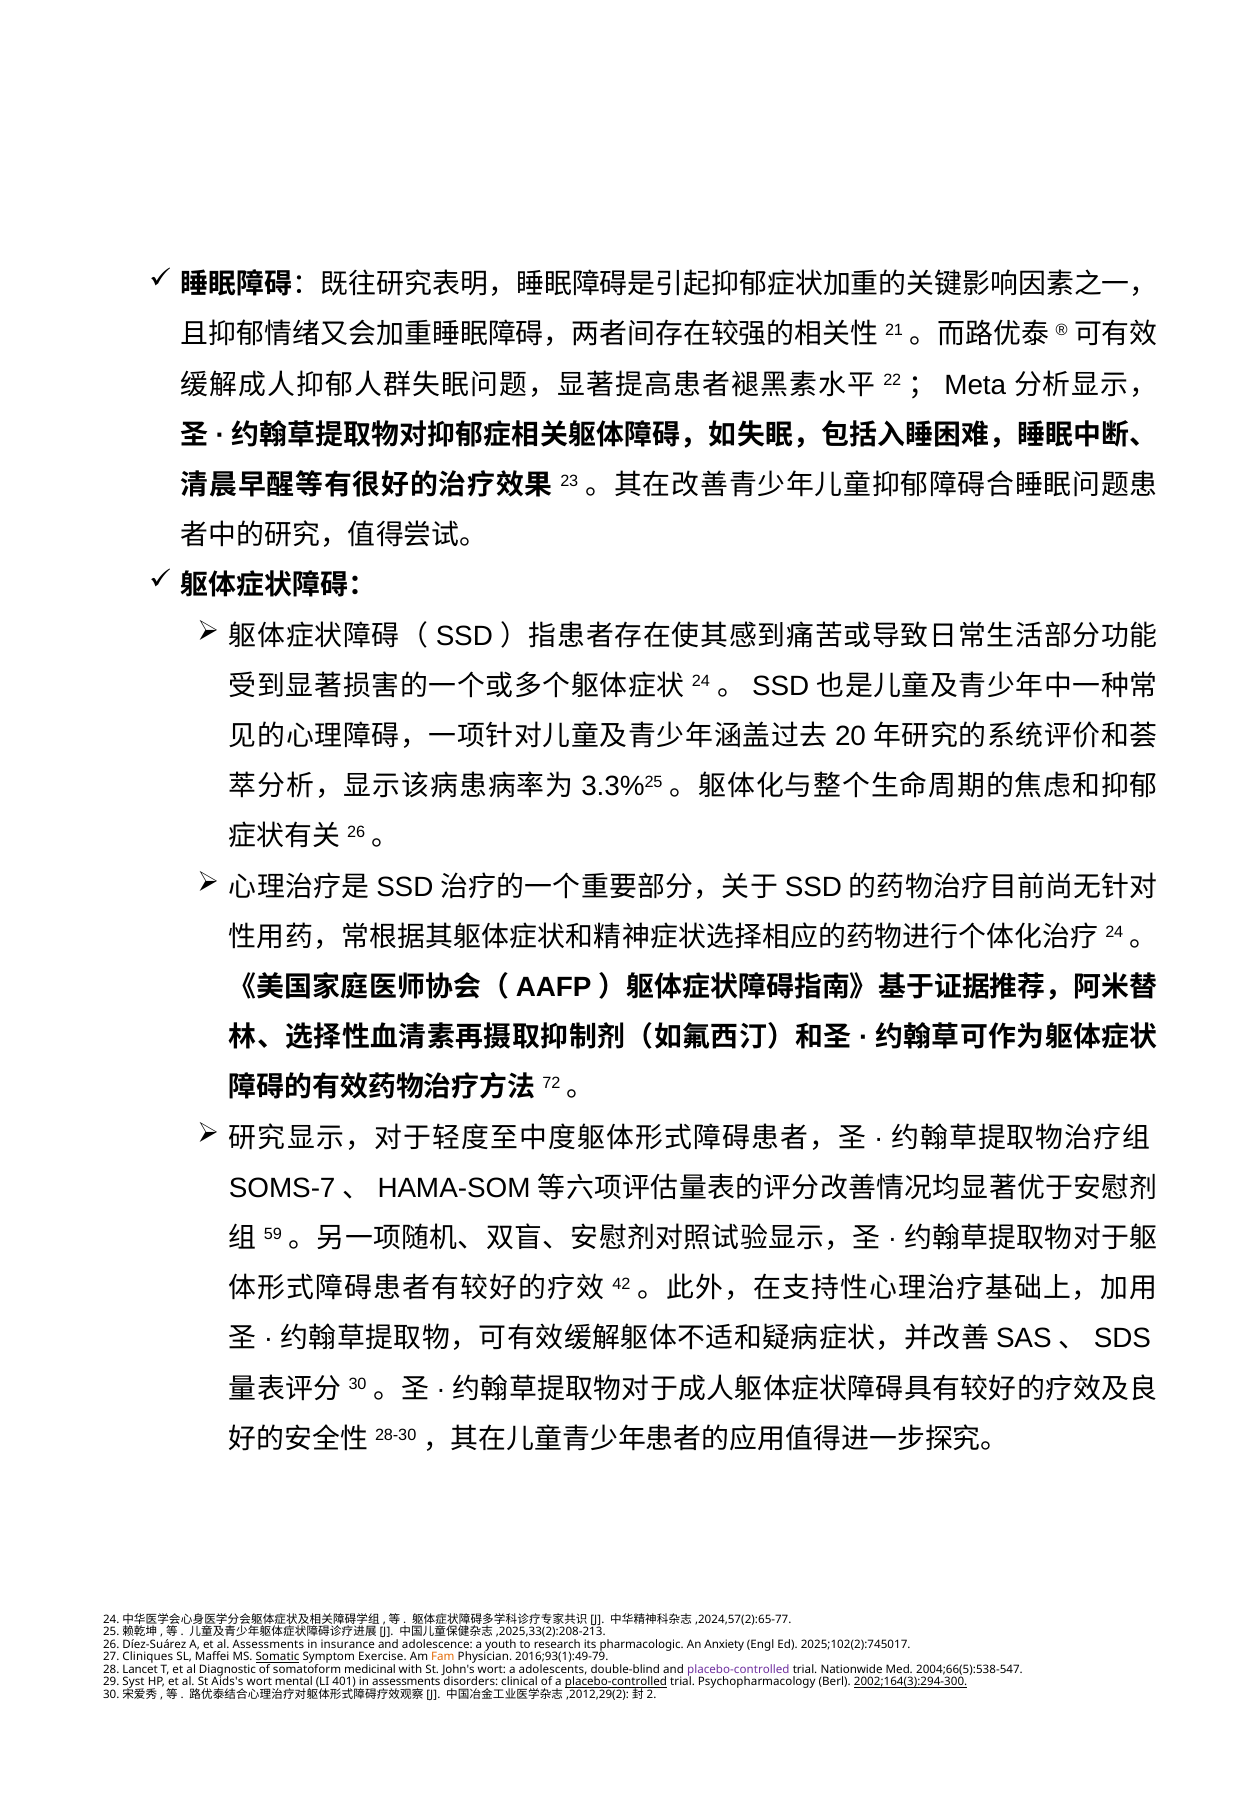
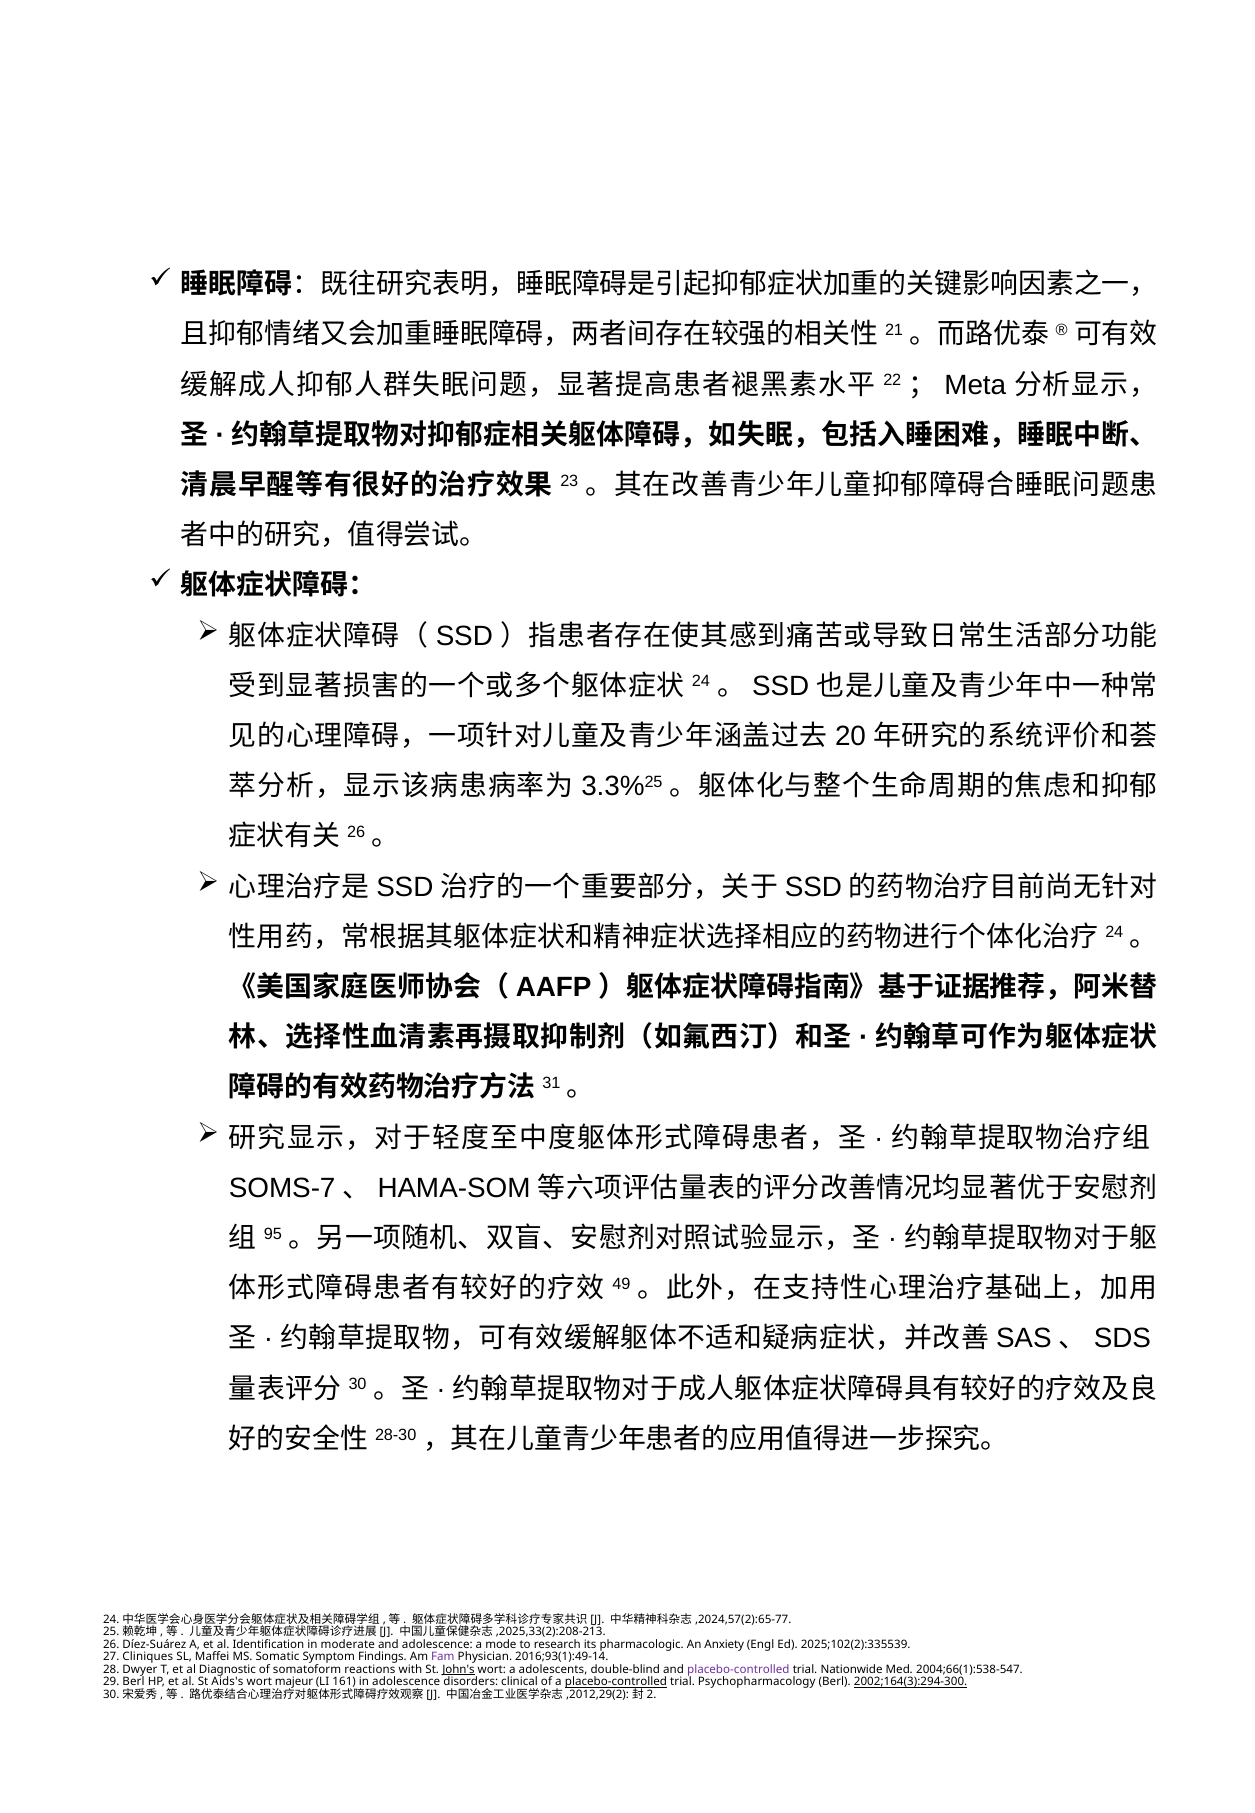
72: 72 -> 31 (551, 1083)
59: 59 -> 95 (273, 1234)
42: 42 -> 49 (621, 1284)
al Assessments: Assessments -> Identification (268, 1644)
insurance: insurance -> moderate (348, 1644)
youth: youth -> mode (501, 1644)
2025;102(2):745017: 2025;102(2):745017 -> 2025;102(2):335539 (856, 1644)
Somatic underline: present -> none (277, 1657)
Exercise: Exercise -> Findings (382, 1657)
Fam colour: orange -> purple (443, 1657)
2016;93(1):49-79: 2016;93(1):49-79 -> 2016;93(1):49-14 (562, 1657)
Lancet: Lancet -> Dwyer (140, 1669)
medicinal: medicinal -> reactions (370, 1669)
John's underline: none -> present (458, 1669)
2004;66(5):538-547: 2004;66(5):538-547 -> 2004;66(1):538-547 (970, 1669)
29 Syst: Syst -> Berl (133, 1682)
mental: mental -> majeur (294, 1682)
401: 401 -> 161 (344, 1682)
in assessments: assessments -> adolescence (406, 1682)
